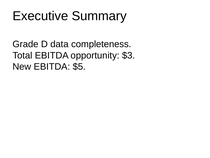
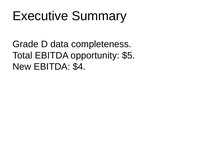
$3: $3 -> $5 (129, 55)
$5: $5 -> $4 (79, 66)
